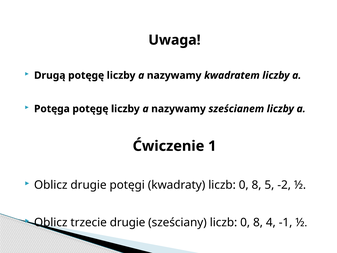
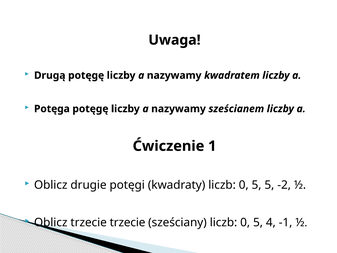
kwadraty liczb 0 8: 8 -> 5 (257, 185)
trzecie drugie: drugie -> trzecie (128, 222)
sześciany liczb 0 8: 8 -> 5 (258, 222)
